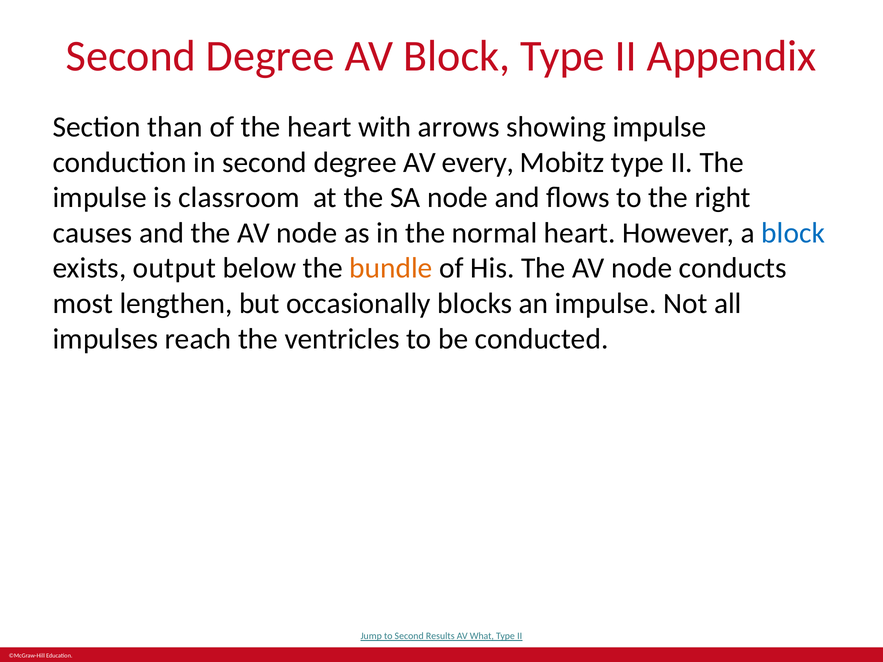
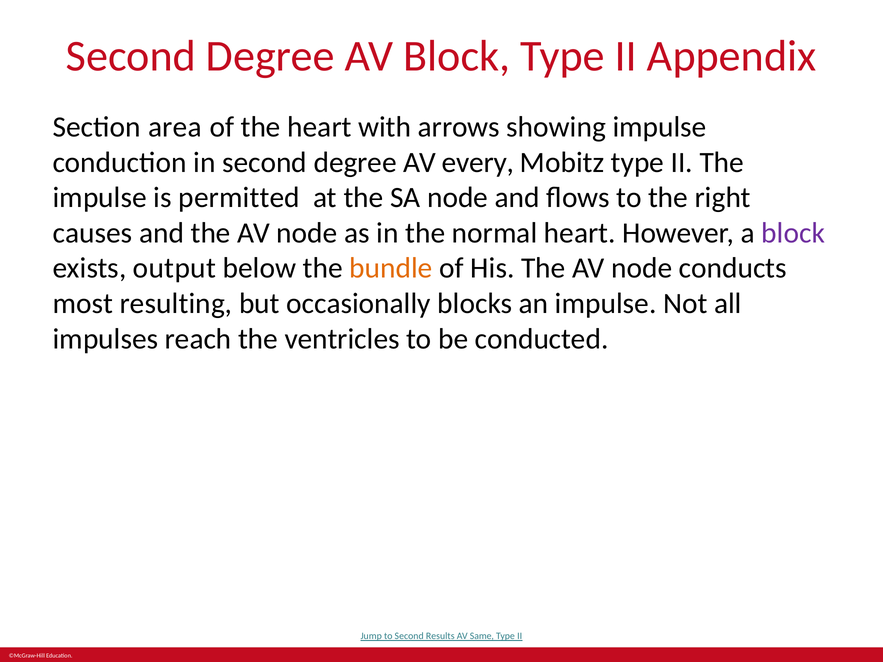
than: than -> area (175, 127)
classroom: classroom -> permitted (239, 198)
block colour: blue -> purple (793, 233)
lengthen: lengthen -> resulting (176, 304)
What: What -> Same (482, 636)
